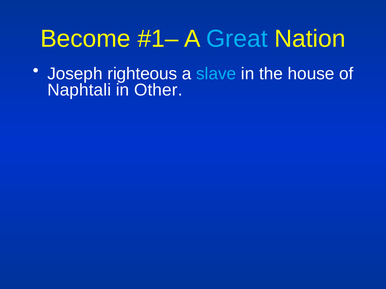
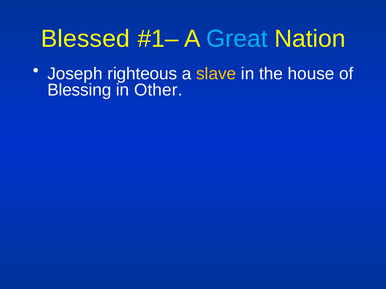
Become: Become -> Blessed (85, 39)
slave colour: light blue -> yellow (216, 74)
Naphtali: Naphtali -> Blessing (79, 90)
